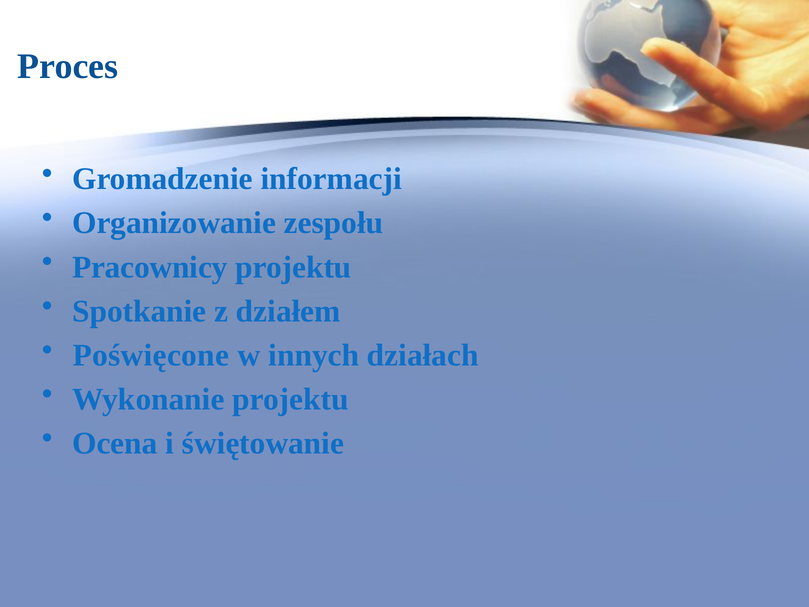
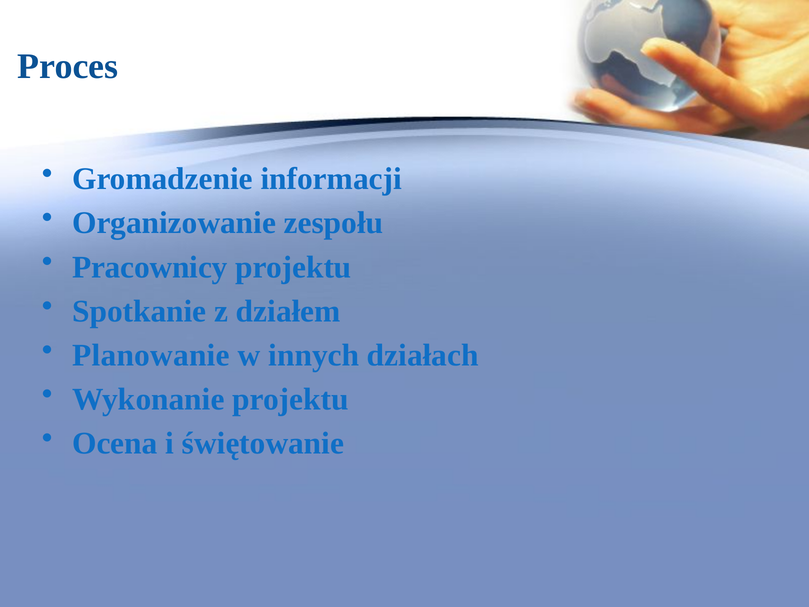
Poświęcone: Poświęcone -> Planowanie (151, 355)
